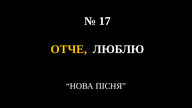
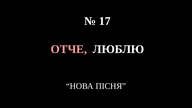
ОТЧЕ colour: yellow -> pink (69, 49)
